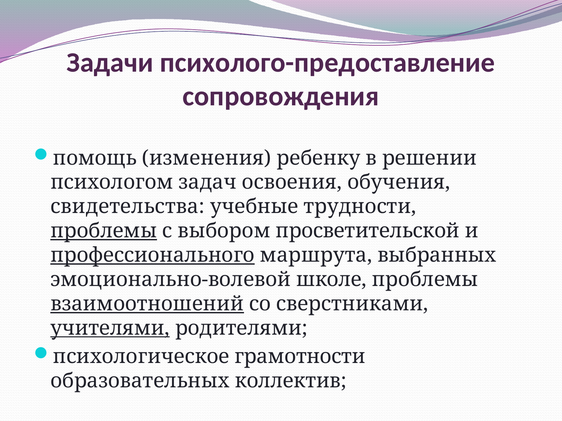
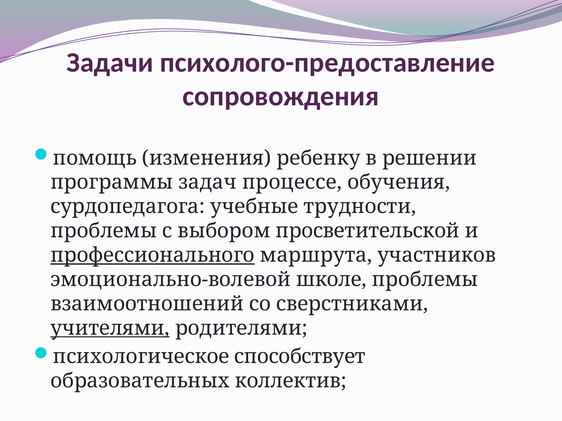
психологом: психологом -> программы (112, 183)
освоения: освоения -> процессе (292, 183)
свидетельства: свидетельства -> сурдопедагога (128, 207)
проблемы underline: present -> none (104, 231)
выбранных: выбранных -> участников (437, 256)
взаимоотношений underline: present -> none (147, 304)
грамотности: грамотности -> способствует (300, 357)
